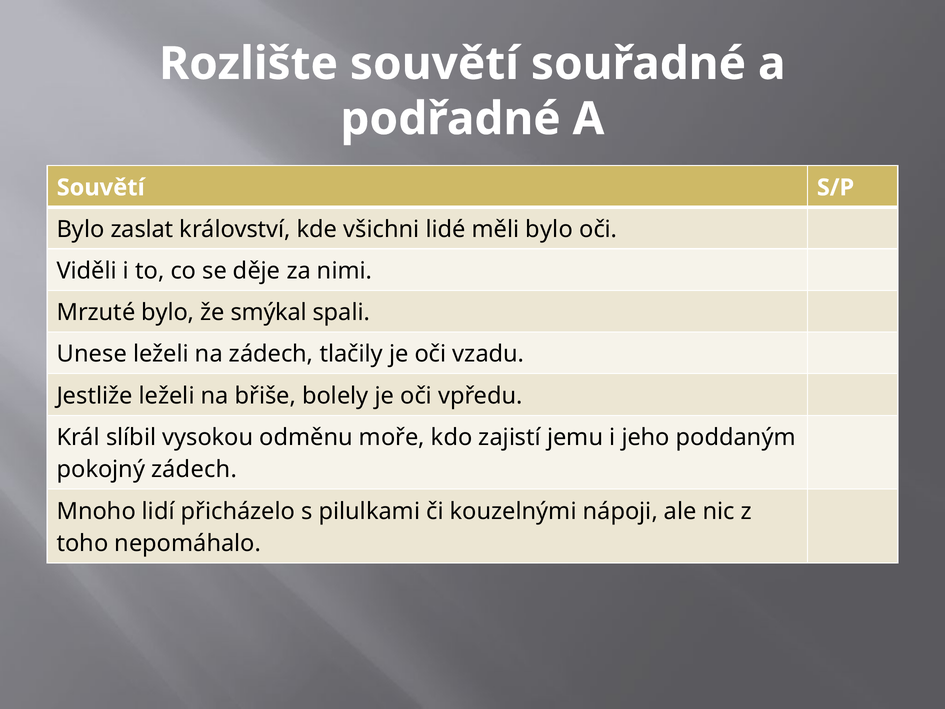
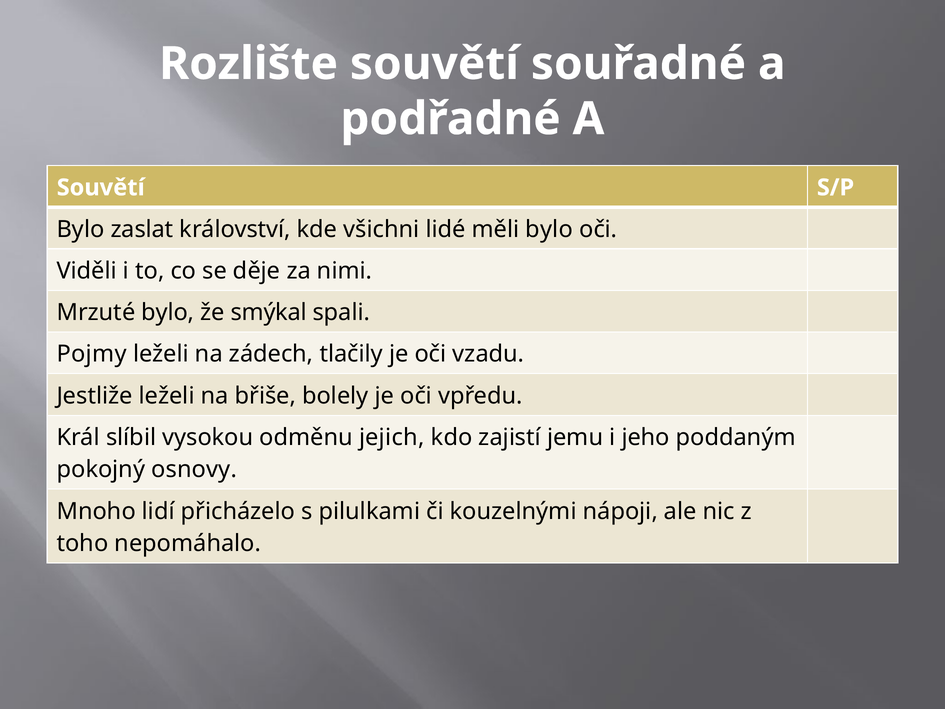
Unese: Unese -> Pojmy (92, 354)
moře: moře -> jejich (392, 437)
pokojný zádech: zádech -> osnovy (194, 469)
